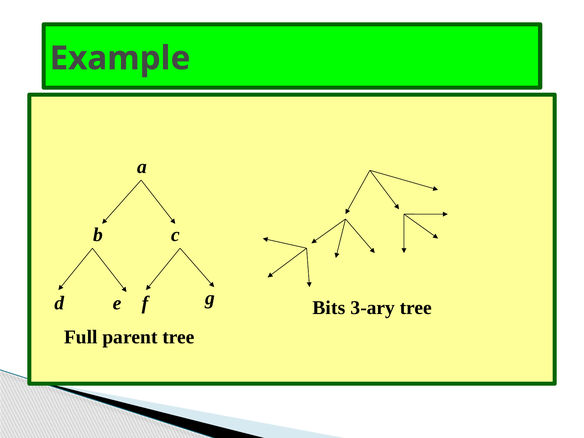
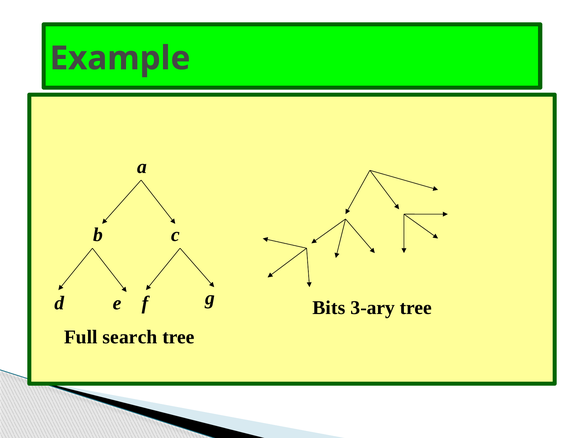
parent: parent -> search (130, 337)
